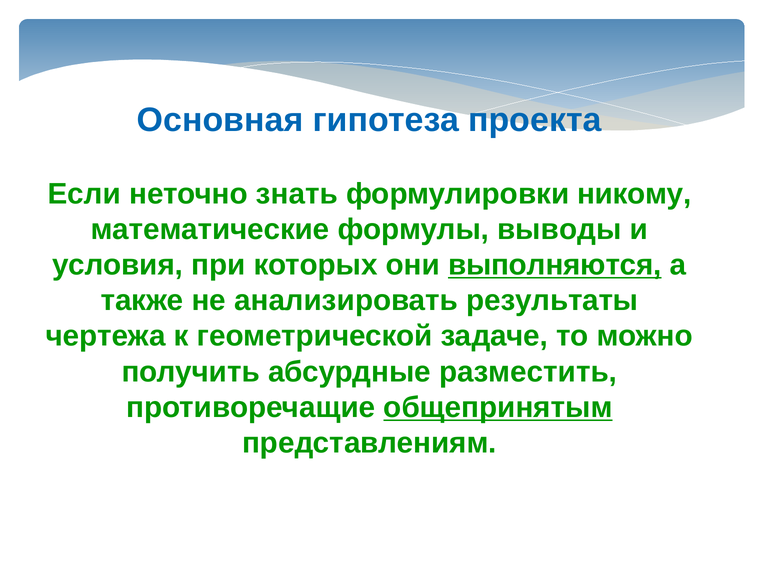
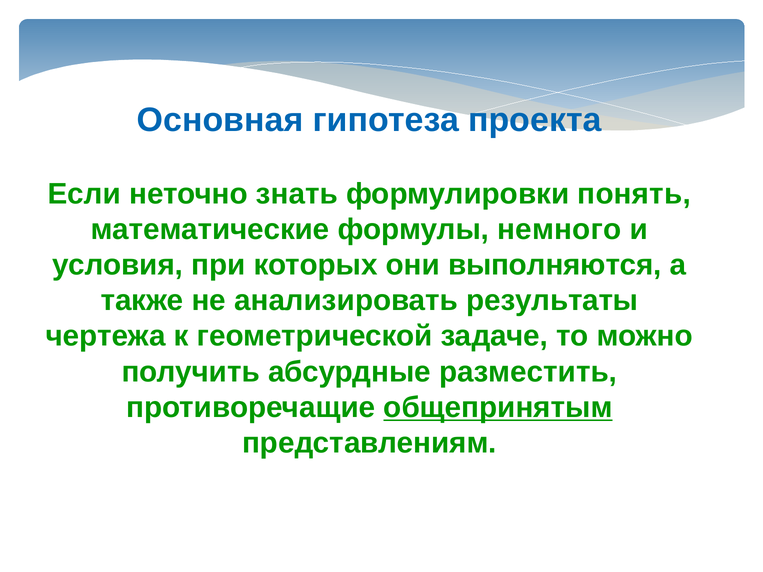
никому: никому -> понять (634, 194)
выводы: выводы -> немного (559, 229)
выполняются underline: present -> none (555, 265)
